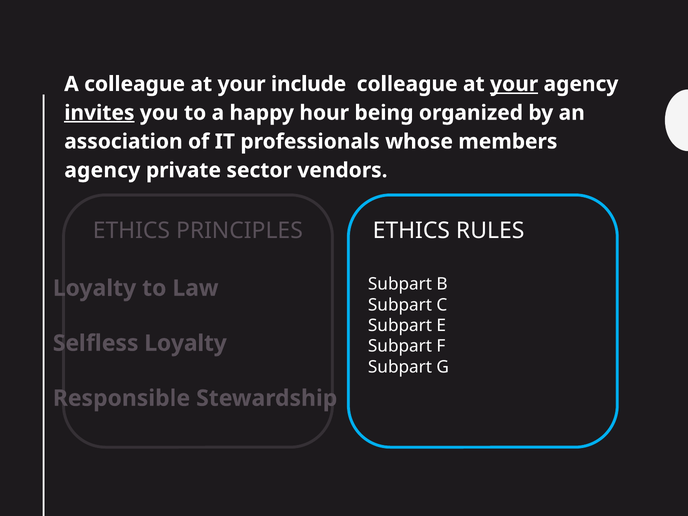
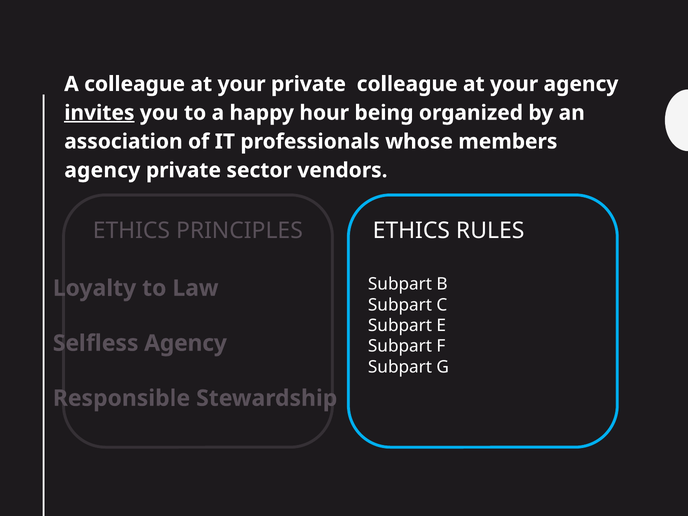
your include: include -> private (308, 84)
your underline: present -> none (514, 84)
Selfless Loyalty: Loyalty -> Agency (186, 343)
